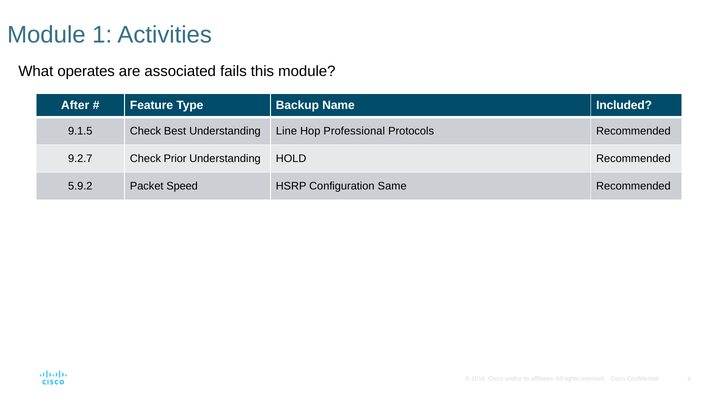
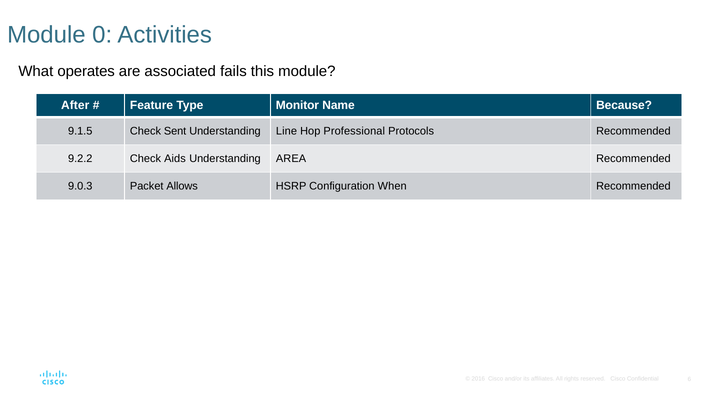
1: 1 -> 0 (102, 35)
Backup: Backup -> Monitor (297, 106)
Included: Included -> Because (624, 106)
Best: Best -> Sent (175, 131)
9.2.7: 9.2.7 -> 9.2.2 (80, 159)
Prior: Prior -> Aids (175, 159)
HOLD: HOLD -> AREA (291, 159)
5.9.2: 5.9.2 -> 9.0.3 (80, 186)
Speed: Speed -> Allows (182, 186)
Same: Same -> When (392, 186)
